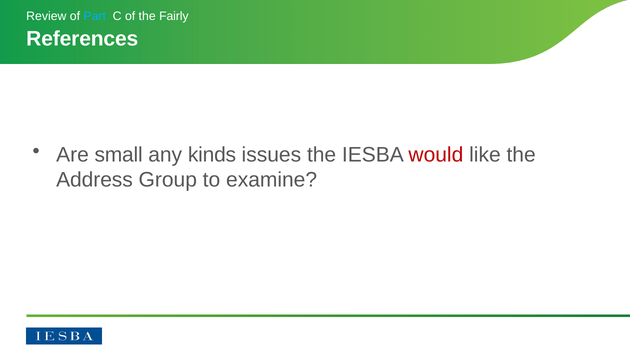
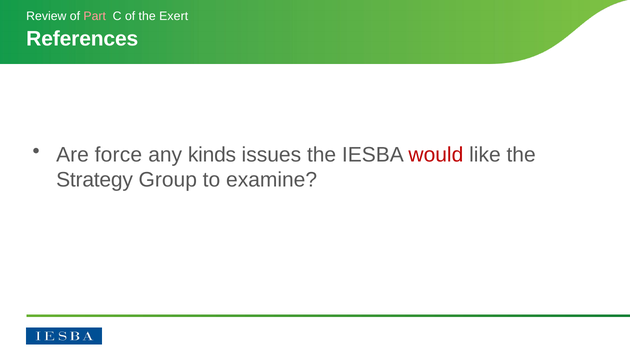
Part colour: light blue -> pink (95, 16)
Fairly: Fairly -> Exert (174, 16)
small: small -> force (118, 155)
Address: Address -> Strategy (95, 180)
